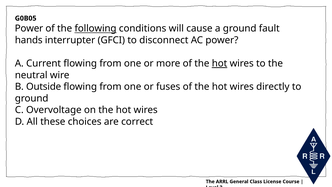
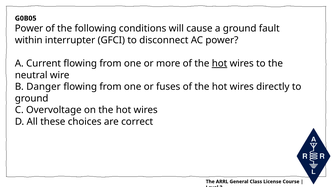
following underline: present -> none (96, 28)
hands: hands -> within (29, 40)
Outside: Outside -> Danger (44, 87)
